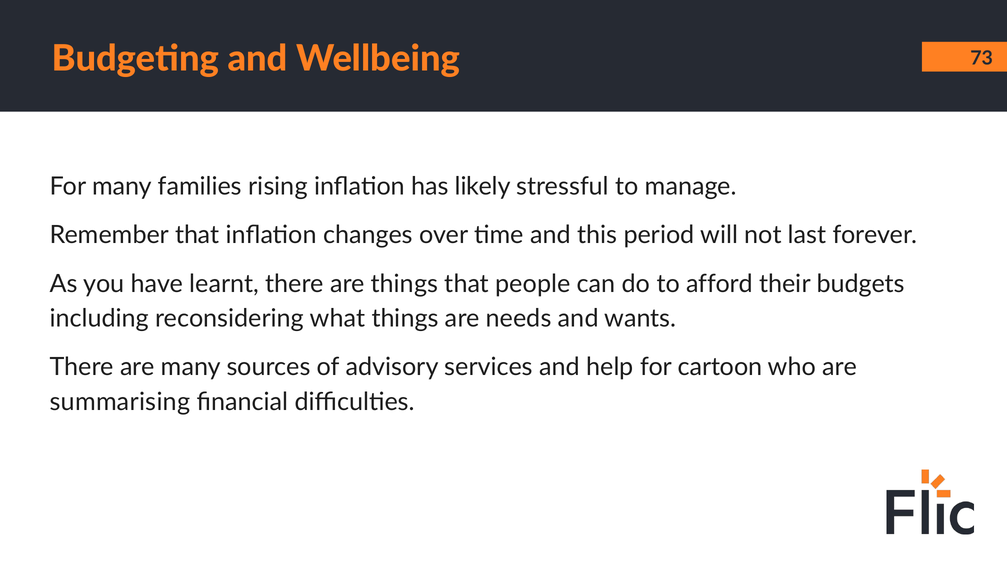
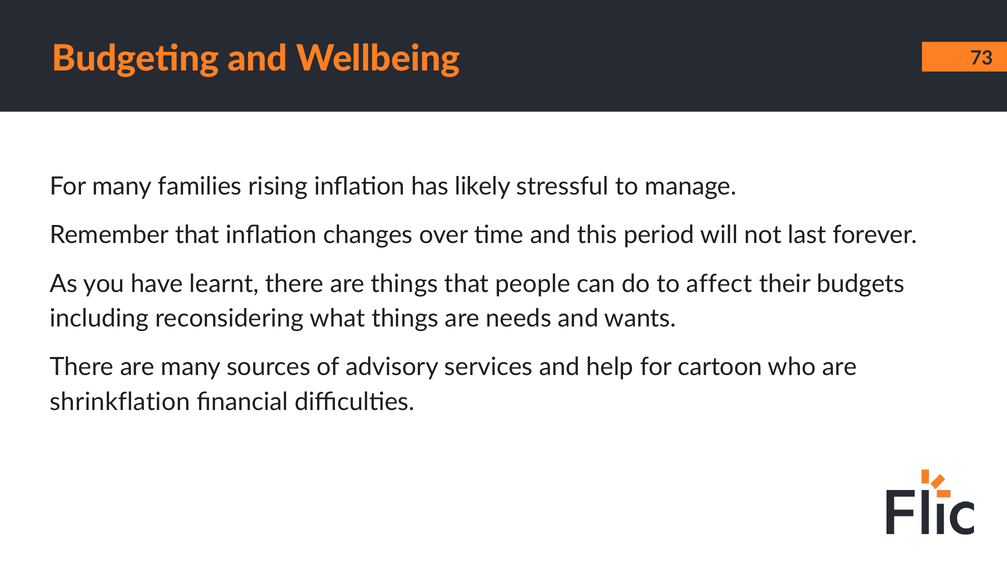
afford: afford -> affect (719, 284)
summarising: summarising -> shrinkflation (120, 402)
